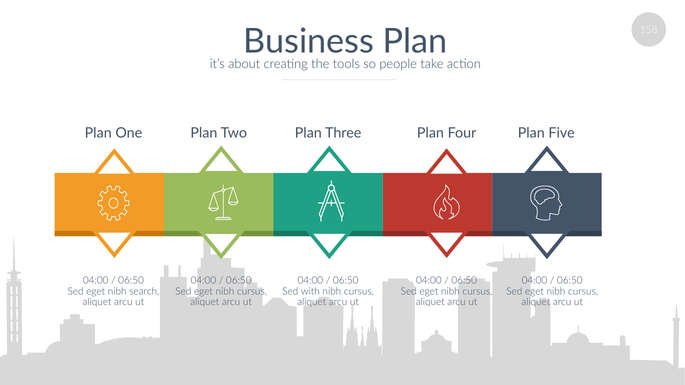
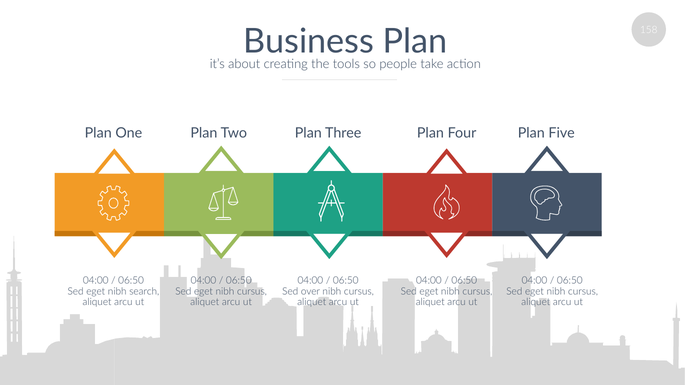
with: with -> over (310, 292)
